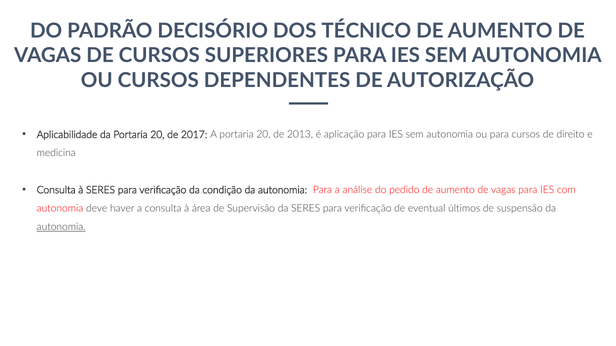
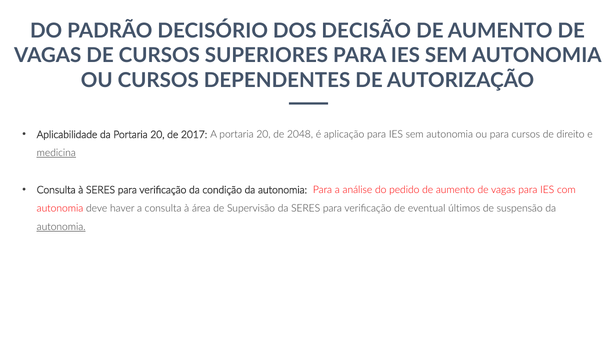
TÉCNICO: TÉCNICO -> DECISÃO (366, 31)
2013: 2013 -> 2048 (300, 135)
medicina underline: none -> present (56, 153)
